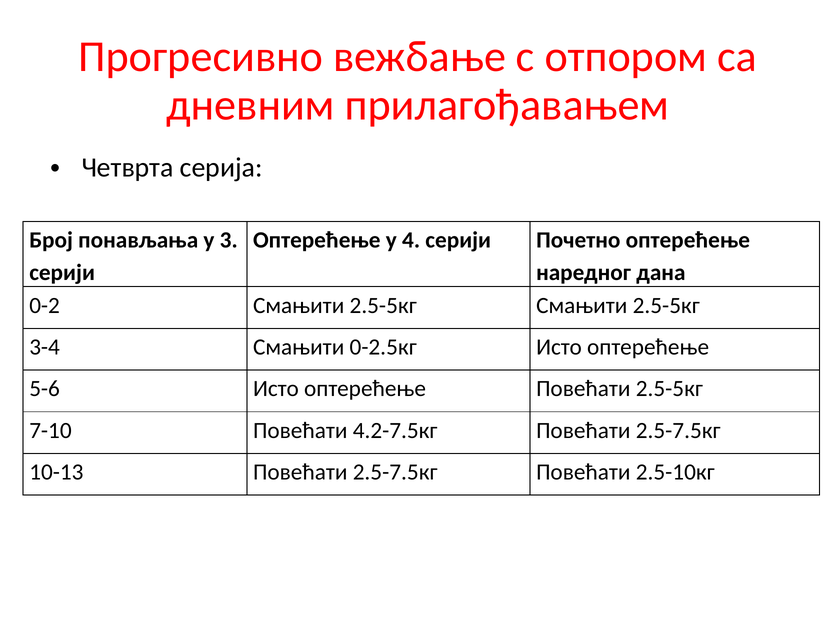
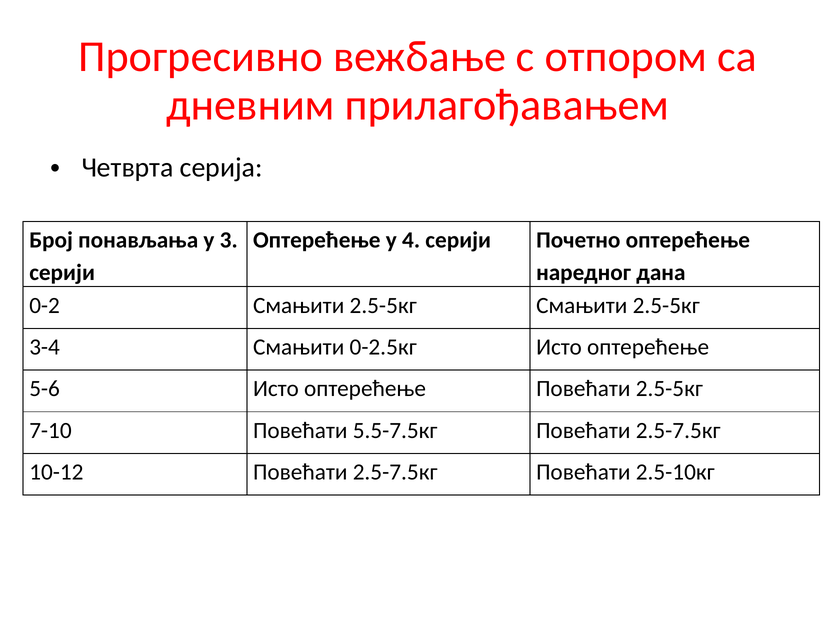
4.2-7.5кг: 4.2-7.5кг -> 5.5-7.5кг (395, 430)
10-13: 10-13 -> 10-12 (56, 472)
